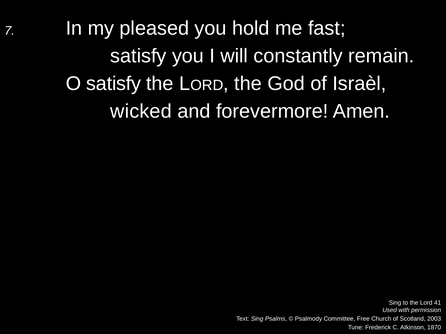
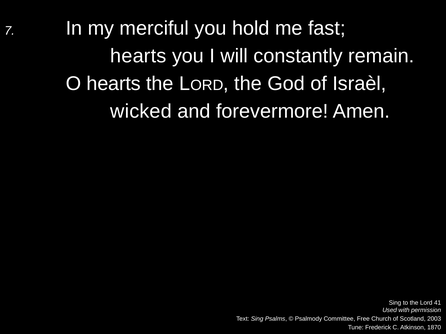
pleased: pleased -> merciful (154, 28)
satisfy: satisfy -> hearts (138, 56)
O satisfy: satisfy -> hearts (114, 84)
